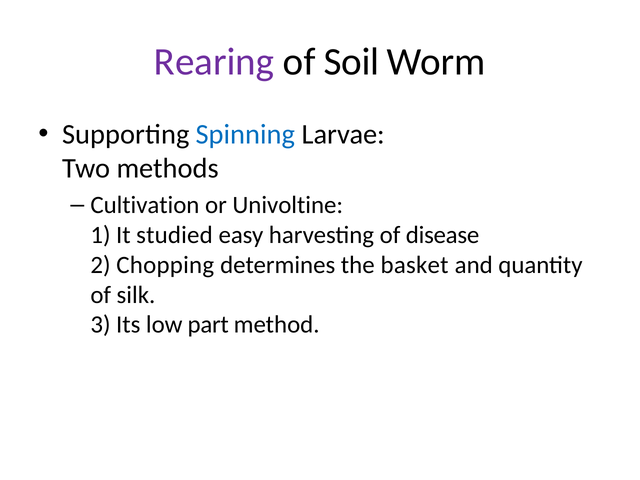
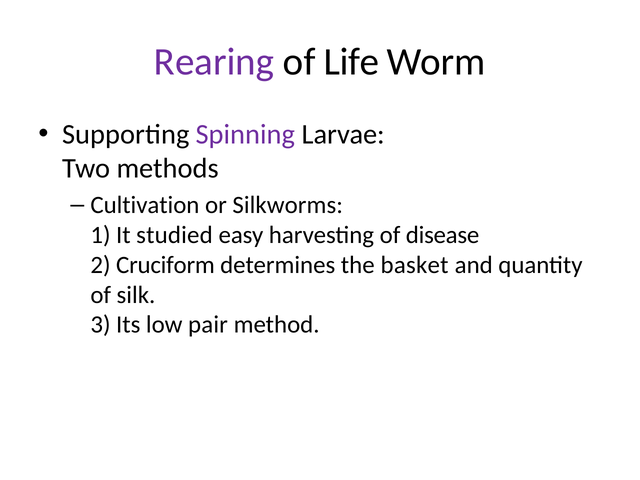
Soil: Soil -> Life (351, 62)
Spinning colour: blue -> purple (245, 134)
Univoltine: Univoltine -> Silkworms (288, 205)
Chopping: Chopping -> Cruciform (165, 265)
part: part -> pair (208, 325)
